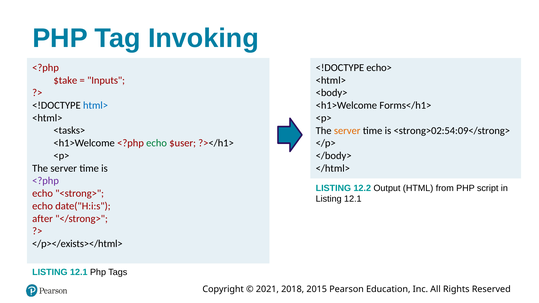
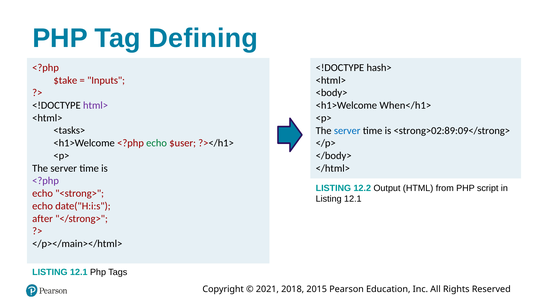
Invoking: Invoking -> Defining (203, 38)
echo>: echo> -> hash> (379, 68)
html> colour: blue -> purple (96, 105)
Forms</h1>: Forms</h1> -> When</h1> (405, 105)
server colour: orange -> blue (347, 131)
<strong>02:54:09</strong>: <strong>02:54:09</strong> -> <strong>02:89:09</strong> (452, 131)
</p></exists></html>: </p></exists></html> -> </p></main></html> (77, 244)
